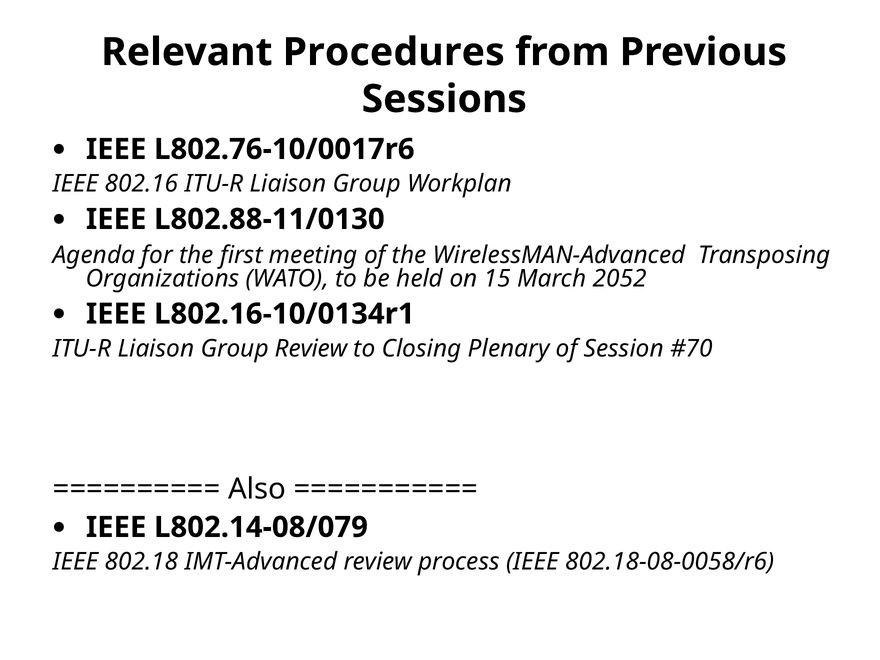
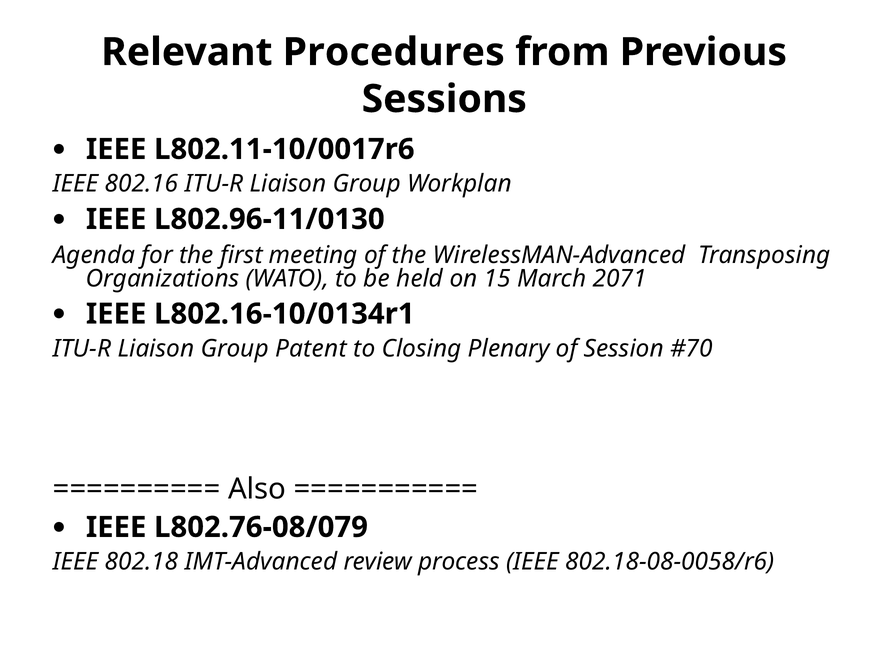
L802.76-10/0017r6: L802.76-10/0017r6 -> L802.11-10/0017r6 (284, 149)
L802.88-11/0130: L802.88-11/0130 -> L802.96-11/0130 (269, 219)
2052: 2052 -> 2071 (620, 279)
Group Review: Review -> Patent (311, 349)
L802.14-08/079: L802.14-08/079 -> L802.76-08/079 (261, 527)
